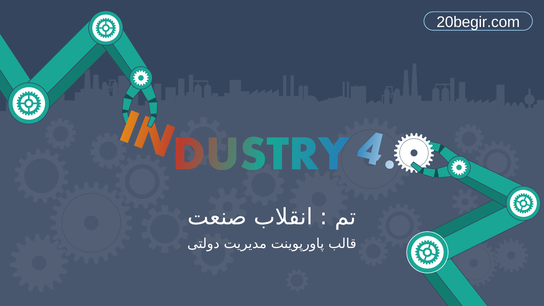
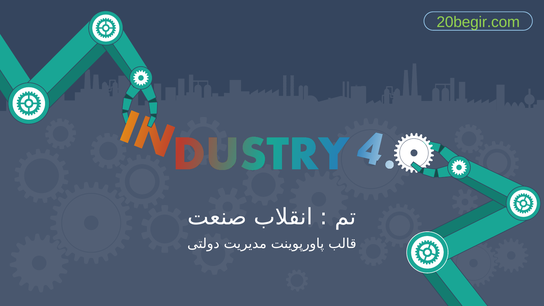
20begir.com colour: white -> light green (478, 22)
